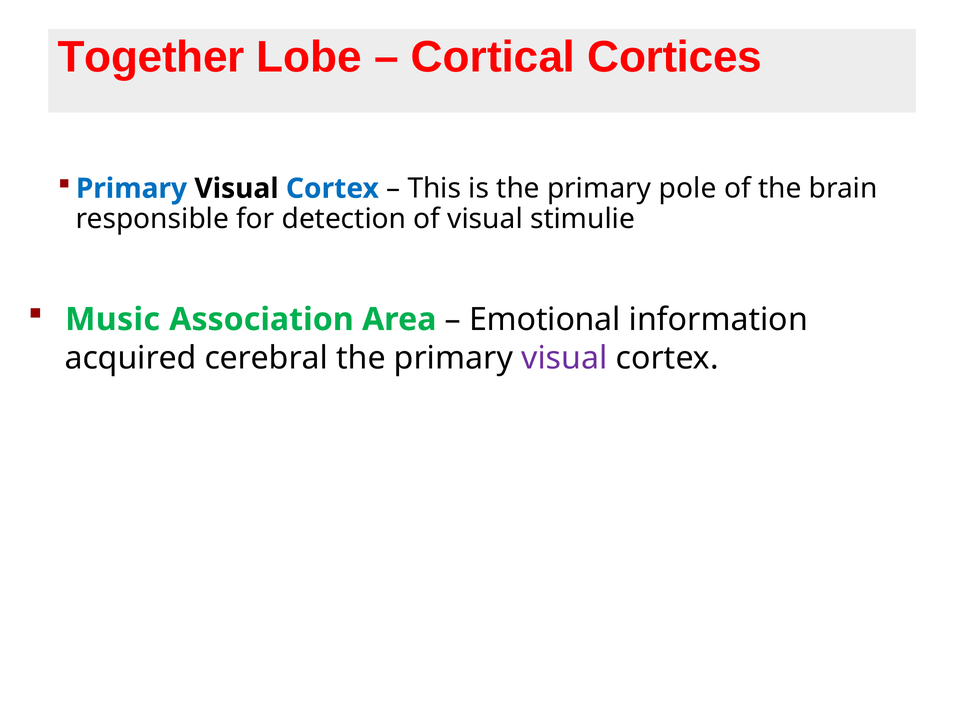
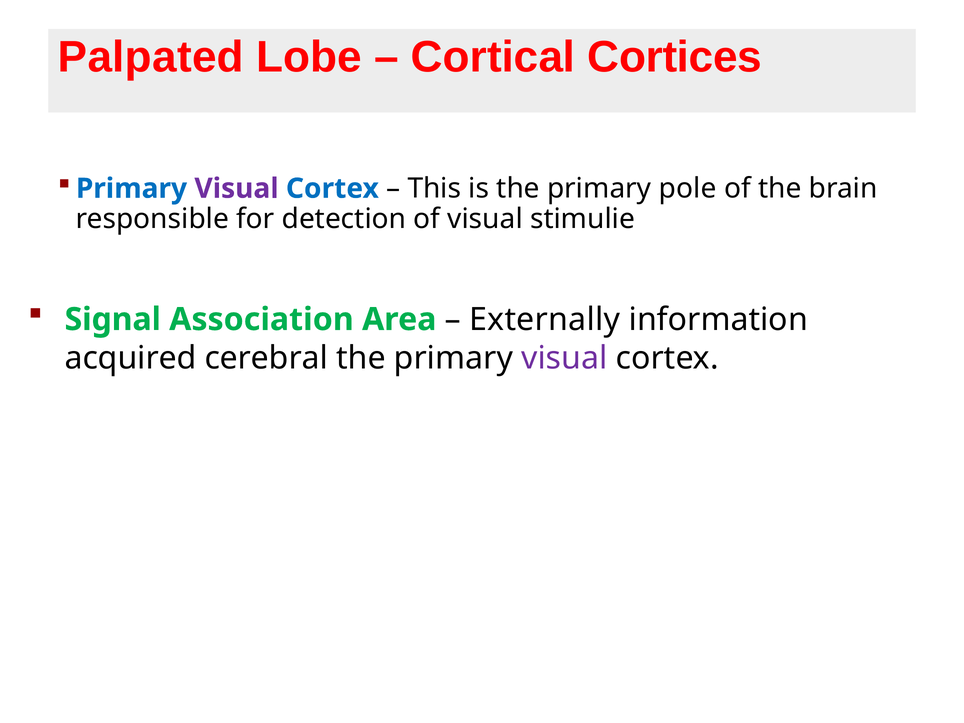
Together: Together -> Palpated (151, 57)
Visual colour: black -> purple (237, 189)
Music: Music -> Signal (113, 319)
Emotional: Emotional -> Externally (545, 319)
